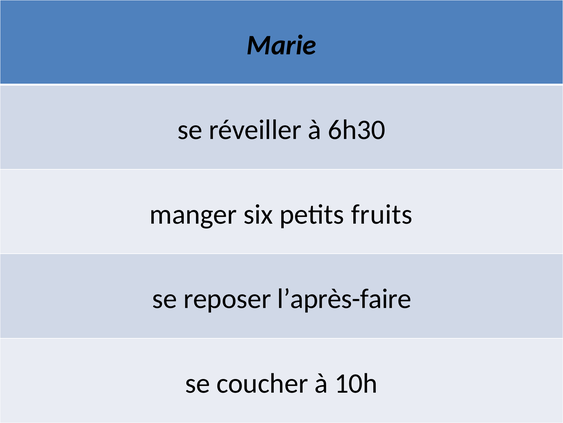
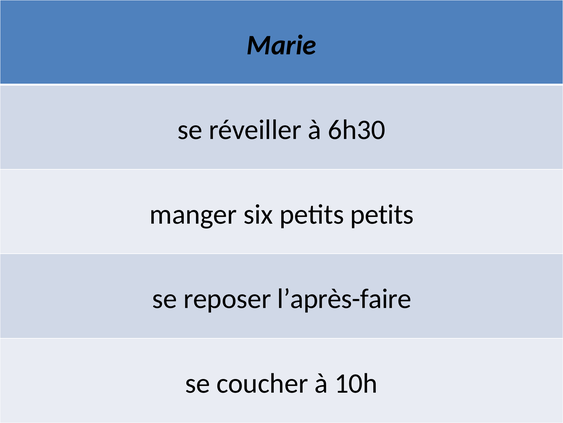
petits fruits: fruits -> petits (382, 214)
